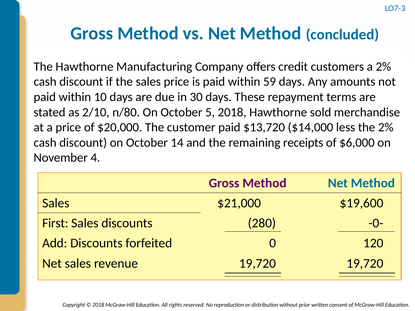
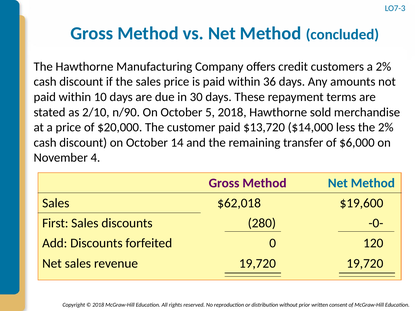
59: 59 -> 36 (270, 82)
n/80: n/80 -> n/90 (126, 112)
receipts: receipts -> transfer (303, 143)
$21,000: $21,000 -> $62,018 (239, 203)
